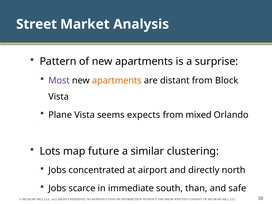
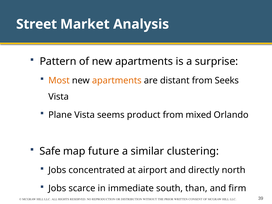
Most colour: purple -> orange (59, 80)
Block: Block -> Seeks (227, 80)
expects: expects -> product (144, 115)
Lots: Lots -> Safe (50, 151)
safe: safe -> firm (237, 188)
